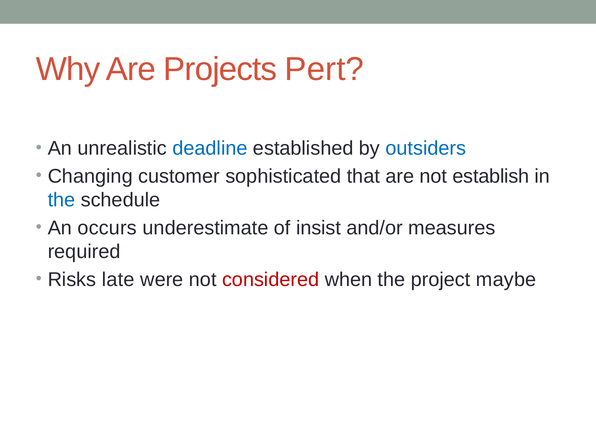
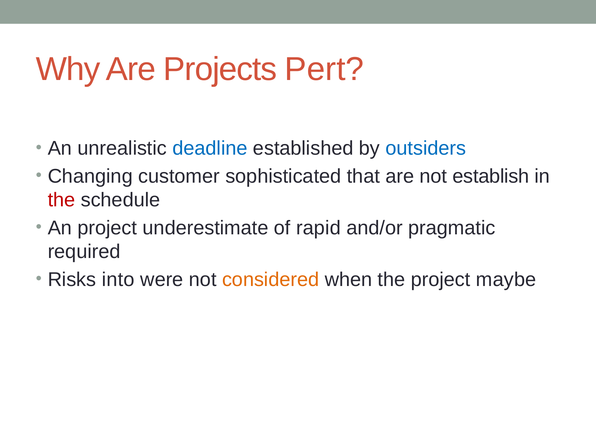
the colour: blue -> red (61, 200)
An occurs: occurs -> project (107, 228)
insist: insist -> rapid (318, 228)
measures: measures -> pragmatic (452, 228)
late: late -> into (118, 279)
considered colour: red -> orange (271, 279)
